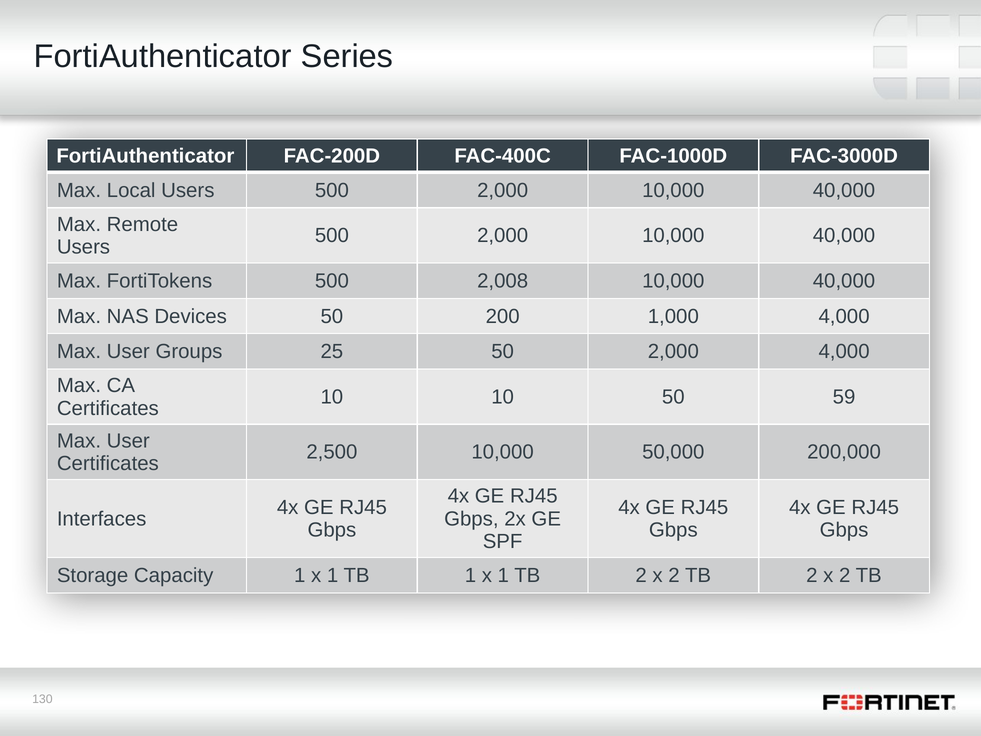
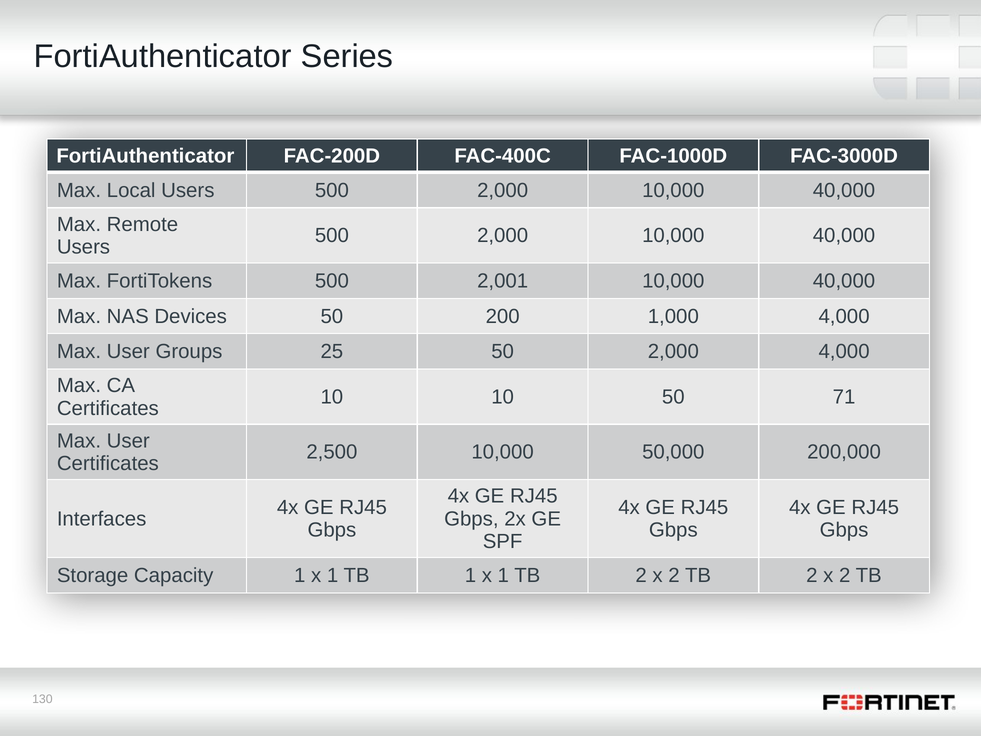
2,008: 2,008 -> 2,001 (503, 281)
59: 59 -> 71 (844, 397)
